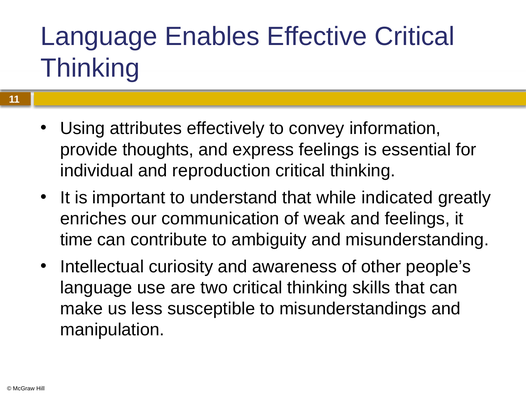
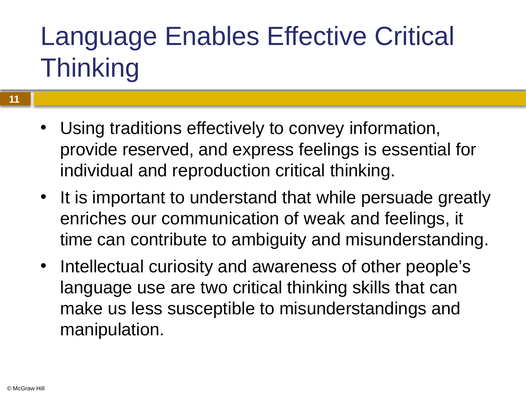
attributes: attributes -> traditions (146, 128)
thoughts: thoughts -> reserved (158, 149)
indicated: indicated -> persuade (397, 197)
